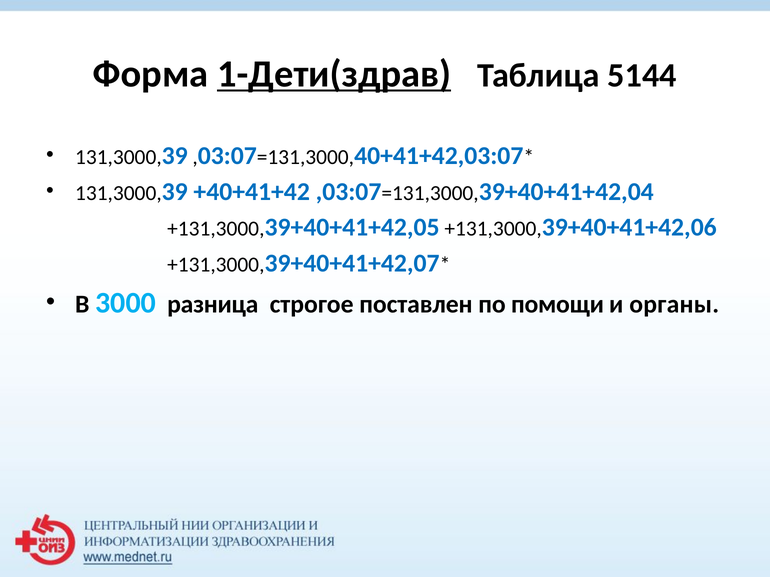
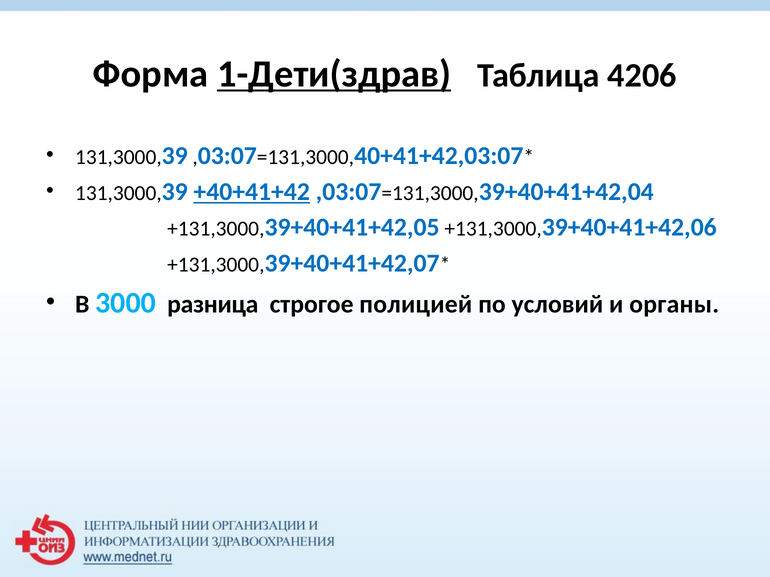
5144: 5144 -> 4206 (642, 75)
+40+41+42 underline: none -> present (252, 192)
поставлен: поставлен -> полицией (416, 305)
помощи: помощи -> условий (557, 305)
